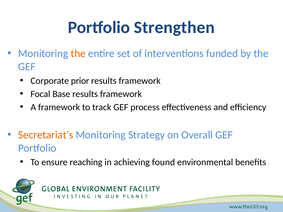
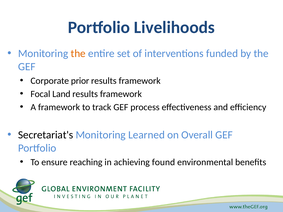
Strengthen: Strengthen -> Livelihoods (174, 27)
Base: Base -> Land (61, 94)
Secretariat's colour: orange -> black (46, 135)
Strategy: Strategy -> Learned (147, 135)
